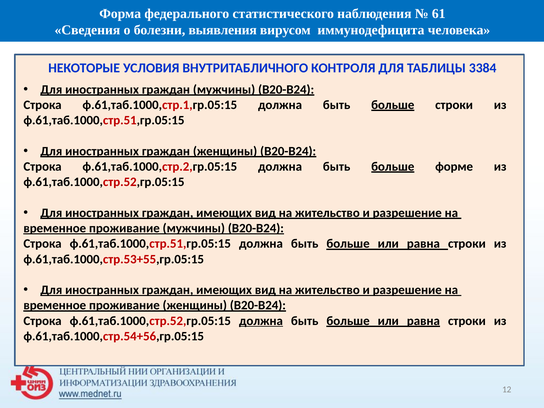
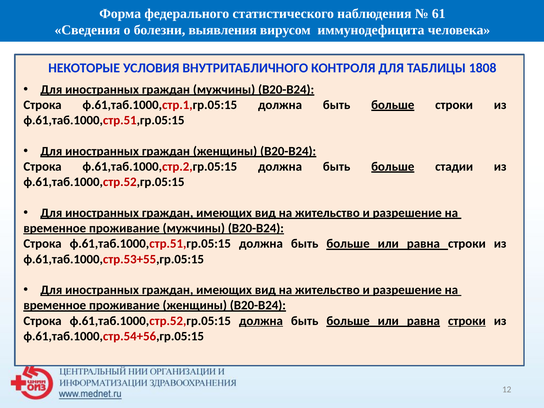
3384: 3384 -> 1808 (483, 68)
форме: форме -> стадии (454, 167)
строки underline: none -> present (467, 321)
